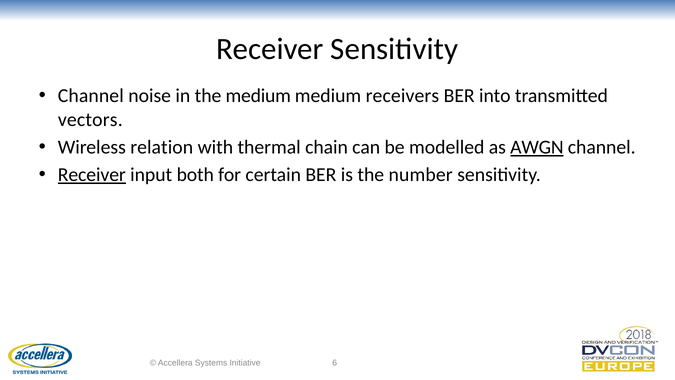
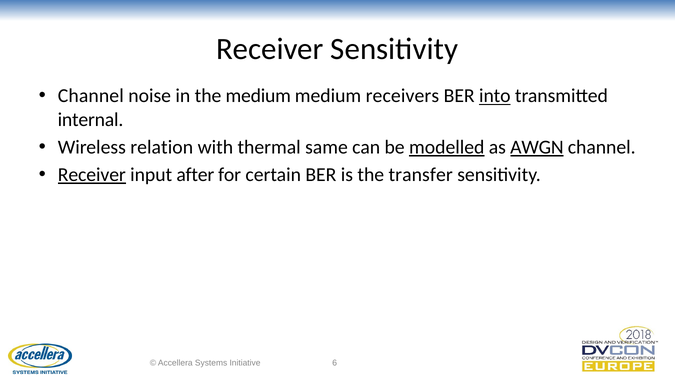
into underline: none -> present (495, 96)
vectors: vectors -> internal (90, 120)
chain: chain -> same (326, 147)
modelled underline: none -> present (447, 147)
both: both -> after (195, 175)
number: number -> transfer (421, 175)
